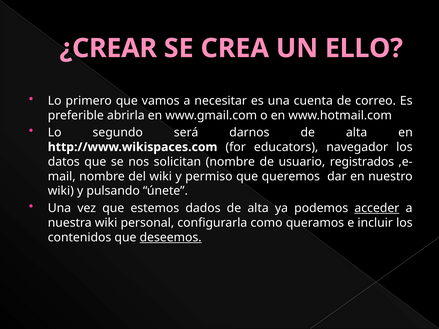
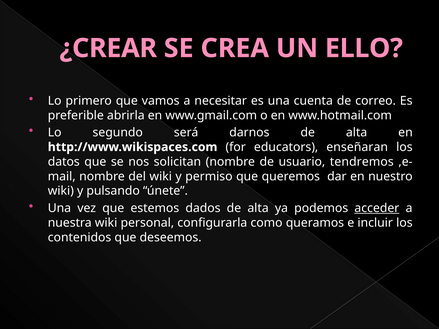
navegador: navegador -> enseñaran (357, 147)
registrados: registrados -> tendremos (362, 162)
deseemos underline: present -> none (171, 238)
